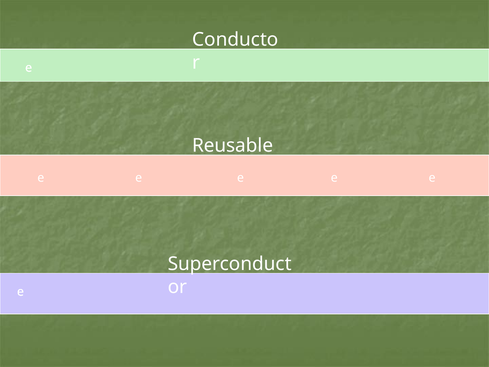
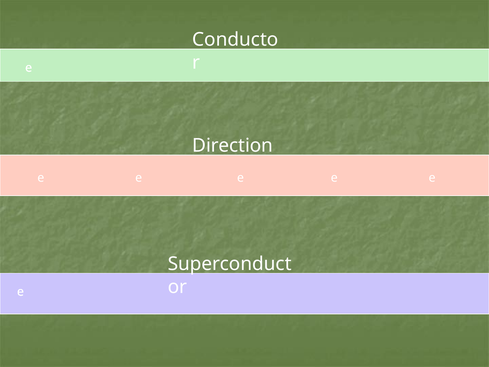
Reusable: Reusable -> Direction (233, 146)
